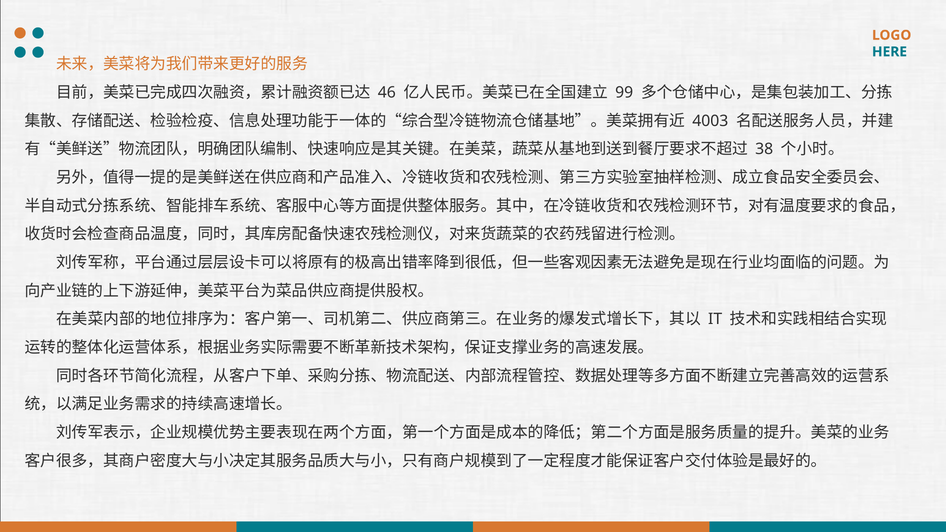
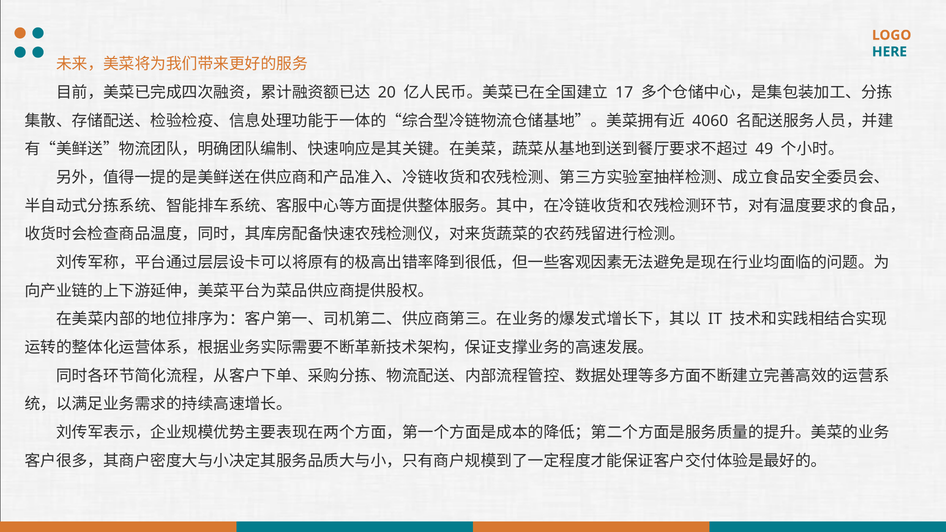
46: 46 -> 20 (387, 92)
99: 99 -> 17 (624, 92)
4003: 4003 -> 4060 (710, 121)
38: 38 -> 49 (764, 149)
